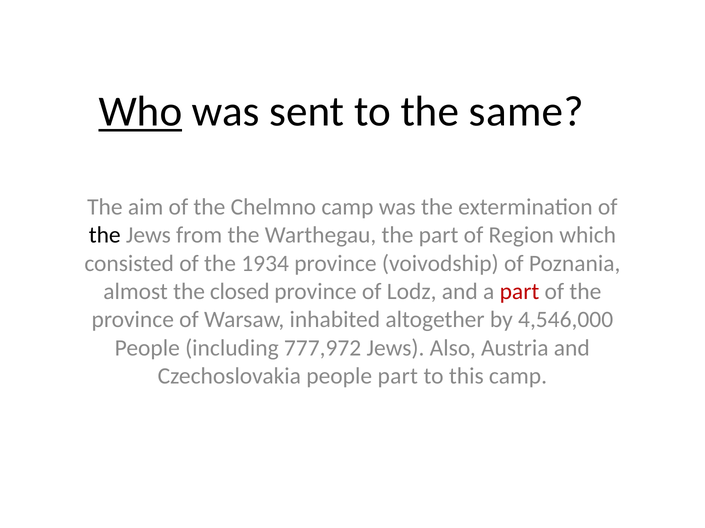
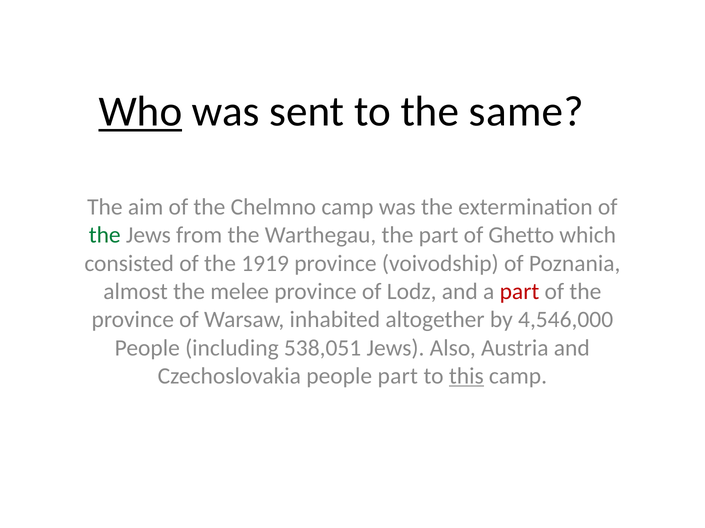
the colour: black -> green (105, 235)
Region: Region -> Ghetto (521, 235)
1934: 1934 -> 1919 (265, 264)
closed: closed -> melee (240, 292)
777,972: 777,972 -> 538,051 (323, 348)
this underline: none -> present (466, 376)
